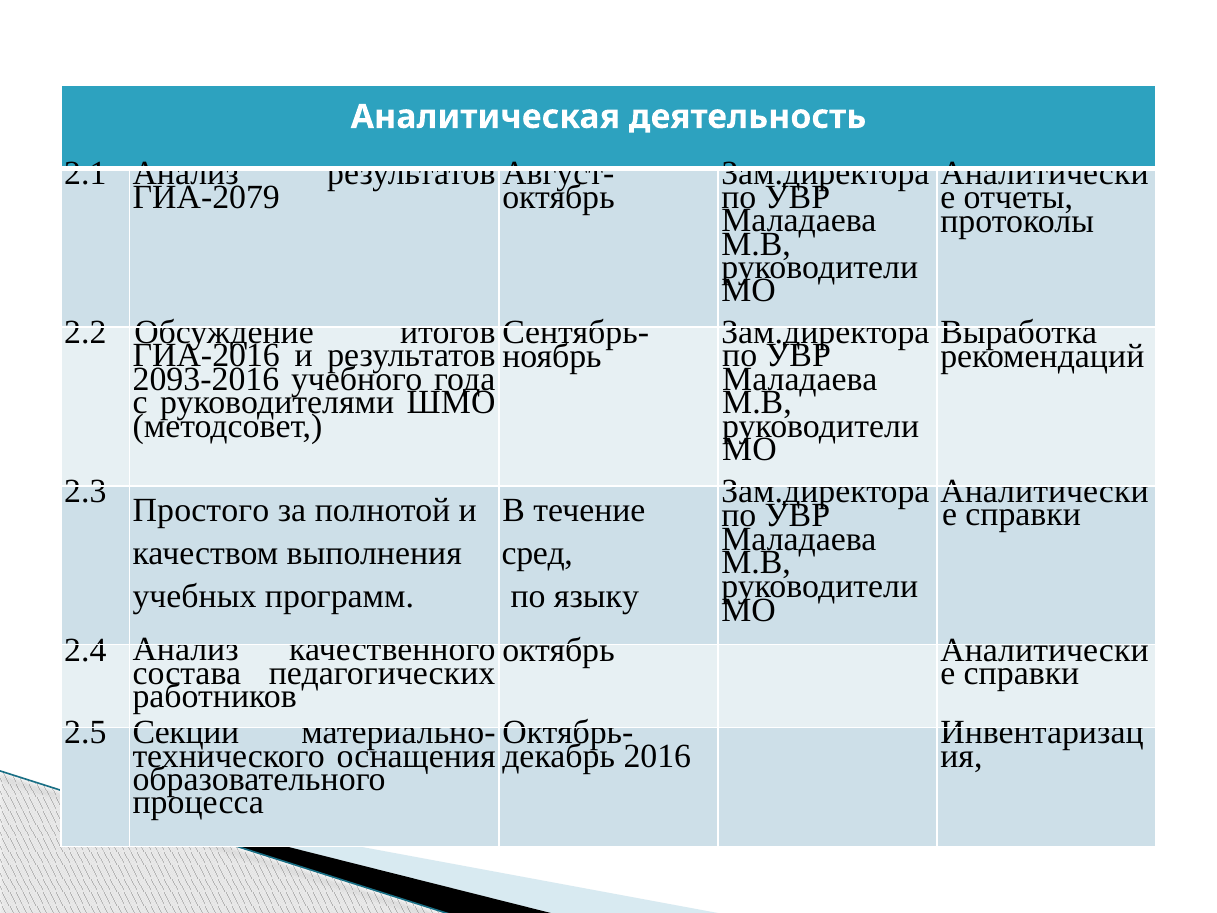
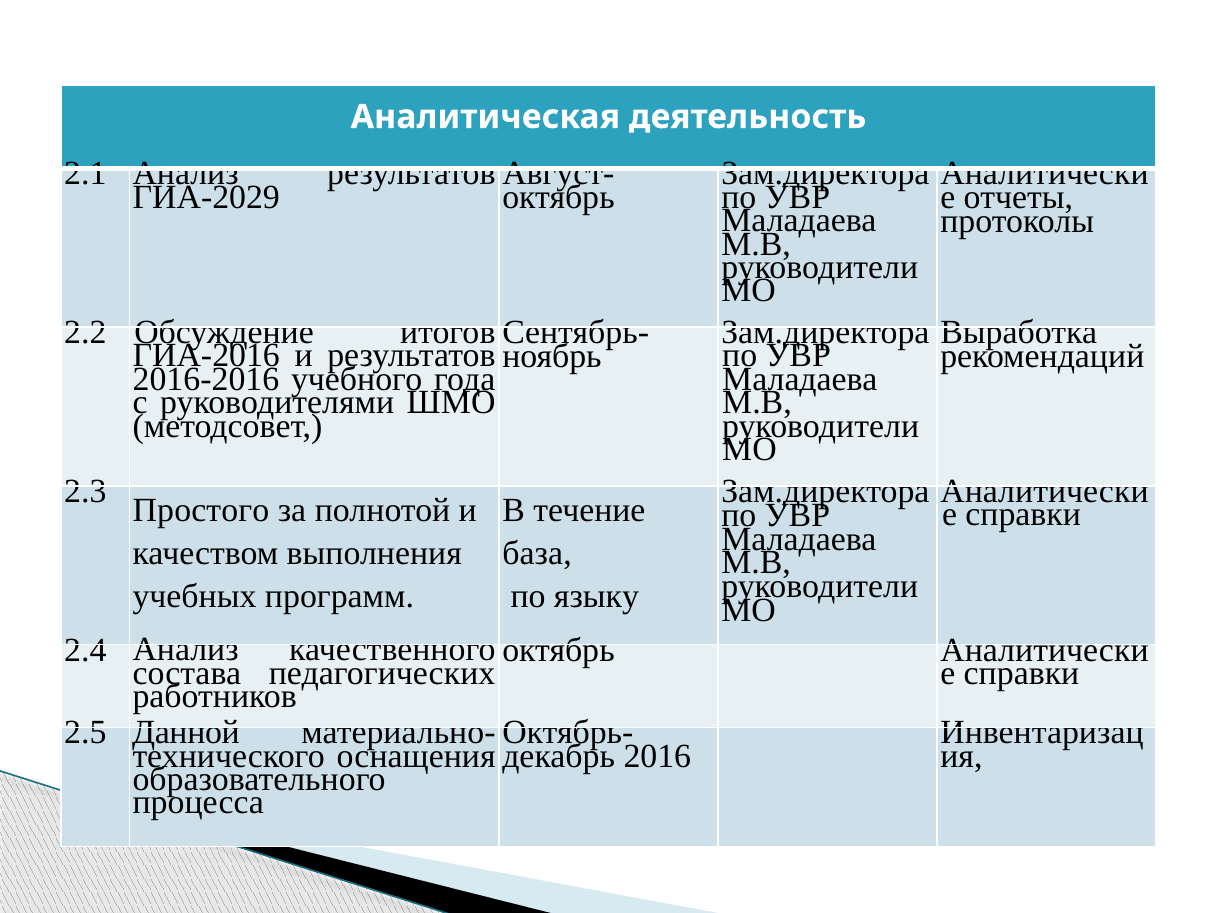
ГИА-2079: ГИА-2079 -> ГИА-2029 (206, 198)
2093-2016: 2093-2016 -> 2016-2016 (206, 379)
сред: сред -> база (537, 553)
Секции: Секции -> Данной (186, 732)
